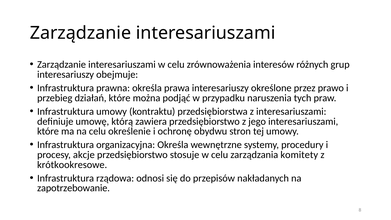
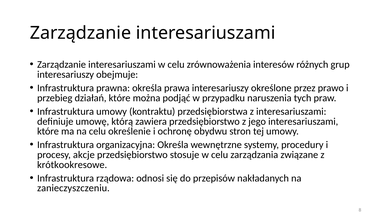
komitety: komitety -> związane (299, 155)
zapotrzebowanie: zapotrzebowanie -> zanieczyszczeniu (73, 188)
